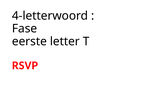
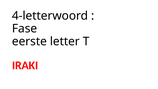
RSVP: RSVP -> IRAKI (25, 65)
